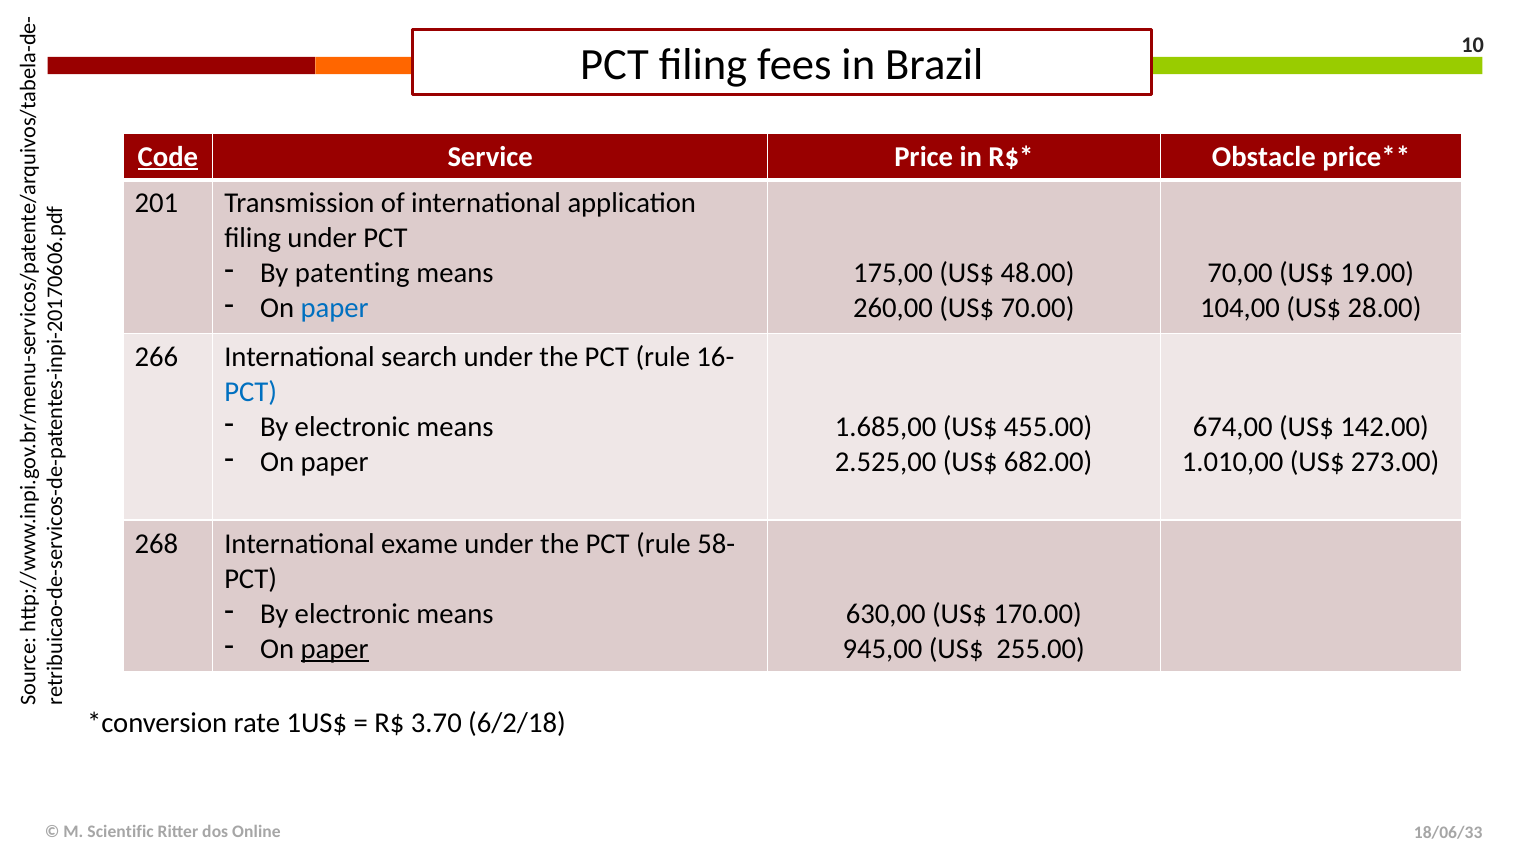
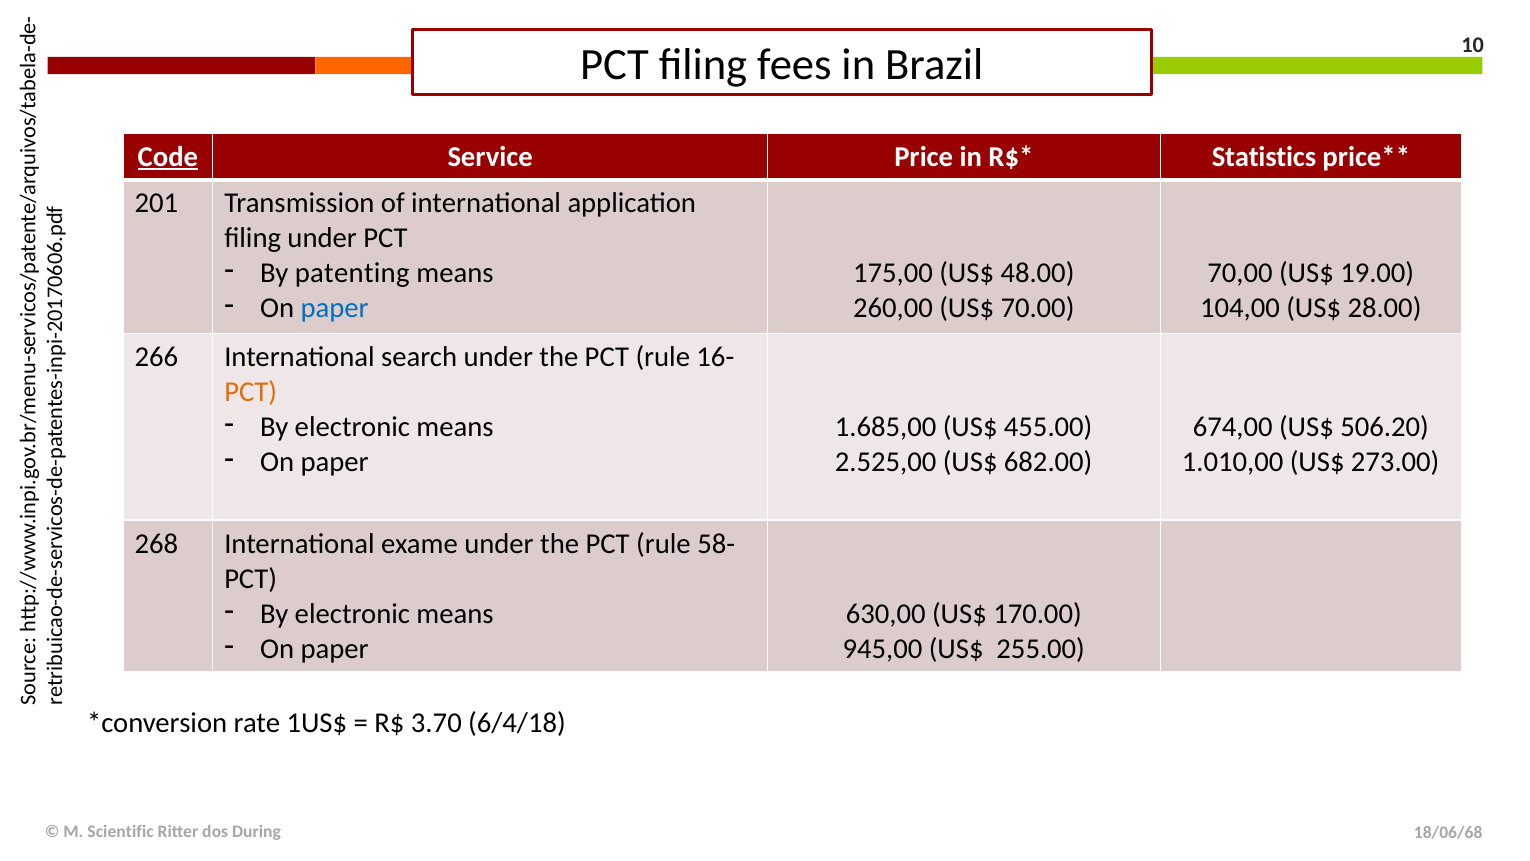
Obstacle: Obstacle -> Statistics (1264, 157)
PCT colour: blue -> orange (251, 392)
142.00: 142.00 -> 506.20 (1385, 427)
paper underline: present -> none (335, 648)
6/2/18: 6/2/18 -> 6/4/18 (517, 723)
Online: Online -> During (257, 832)
18/06/33: 18/06/33 -> 18/06/68 (1448, 832)
